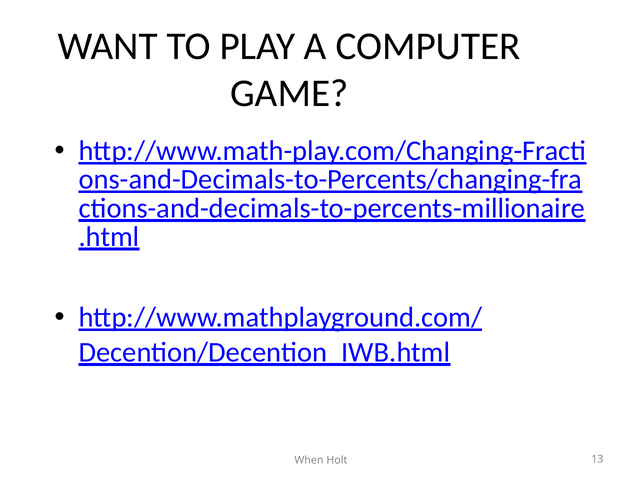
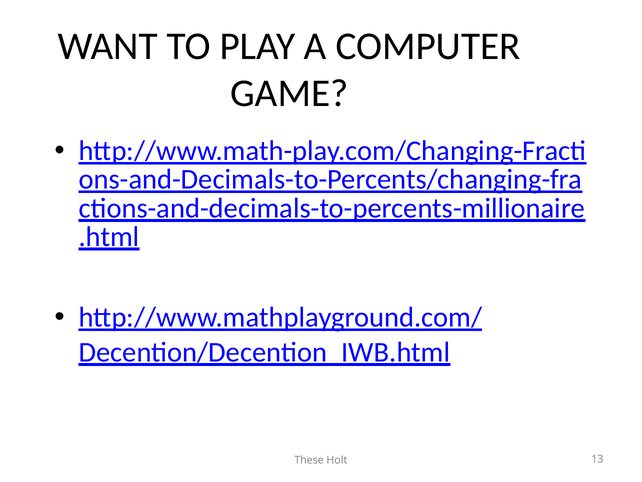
When: When -> These (309, 460)
